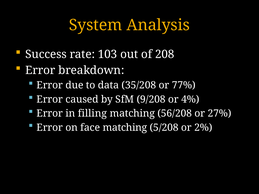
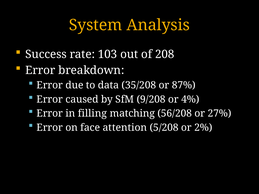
77%: 77% -> 87% (184, 85)
face matching: matching -> attention (125, 128)
